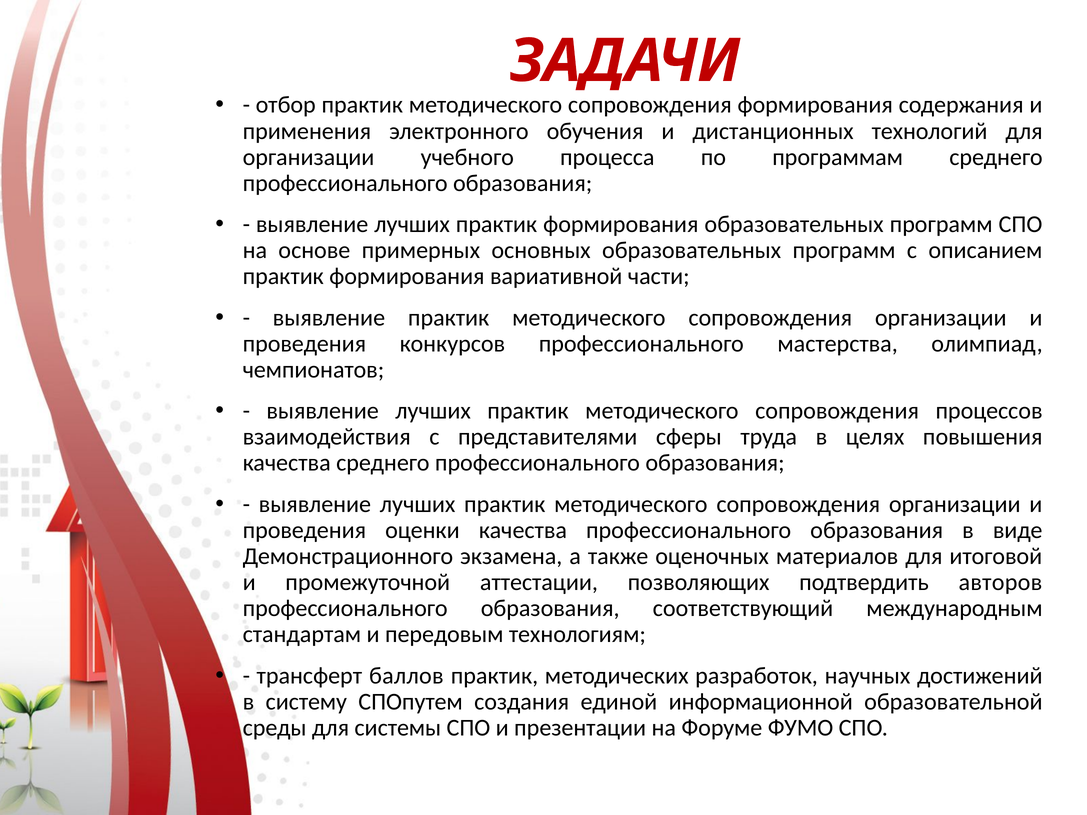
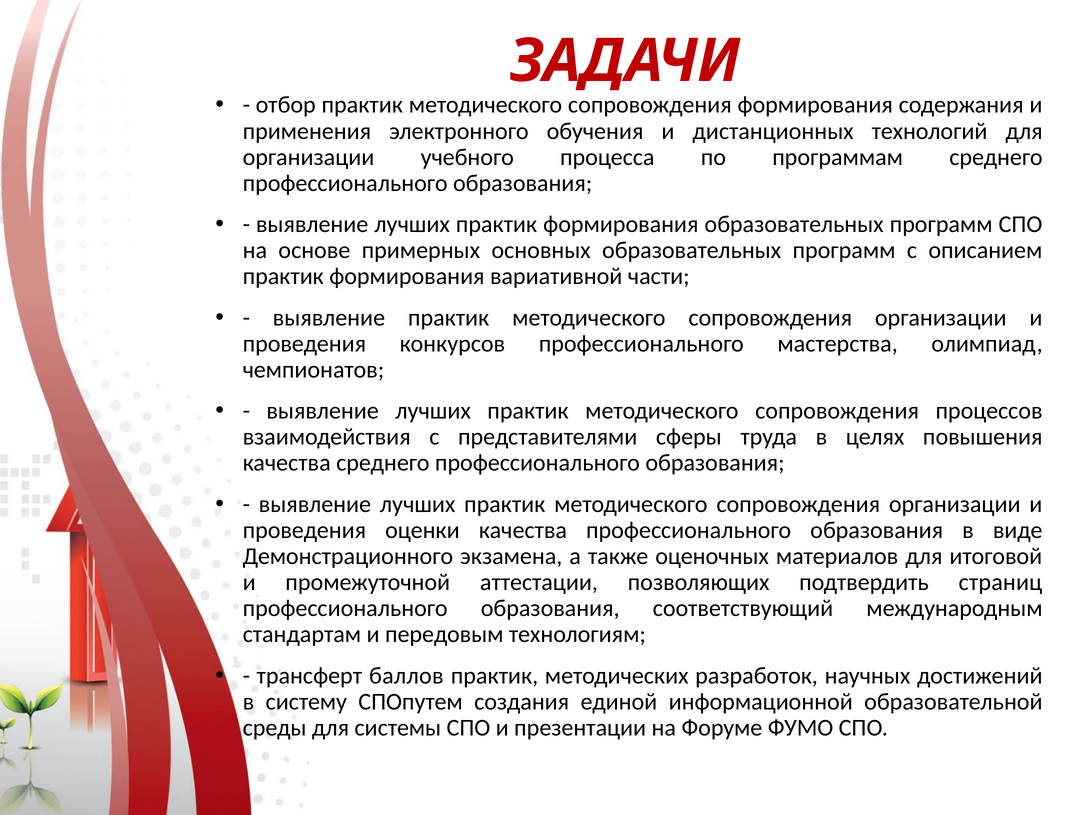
авторов: авторов -> страниц (1000, 582)
